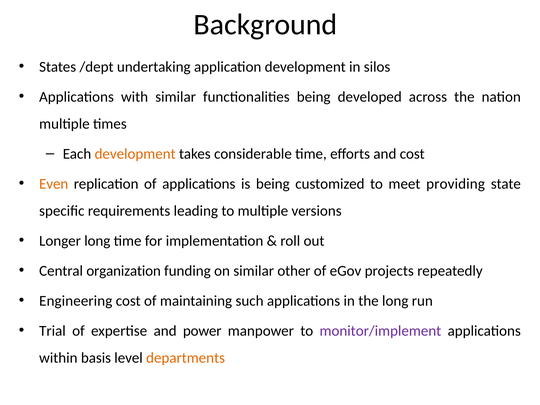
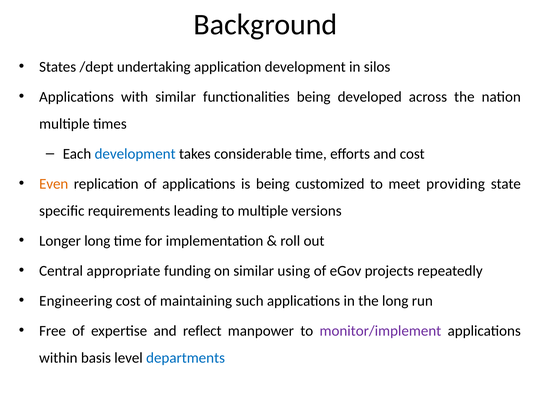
development colour: orange -> blue (135, 154)
organization: organization -> appropriate (123, 271)
other: other -> using (294, 271)
Trial: Trial -> Free (53, 331)
power: power -> reflect (202, 331)
departments colour: orange -> blue (186, 358)
